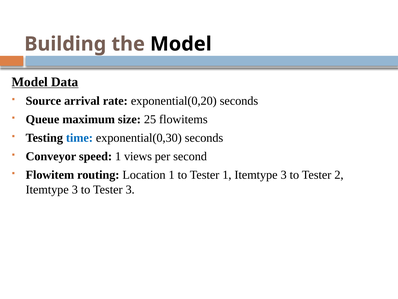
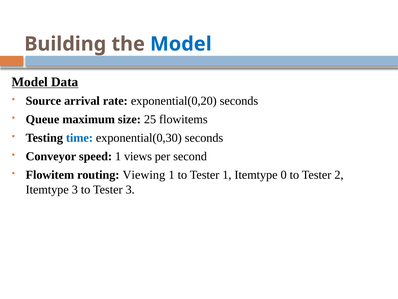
Model colour: black -> blue (181, 44)
Location: Location -> Viewing (144, 175)
1 Itemtype 3: 3 -> 0 (284, 175)
